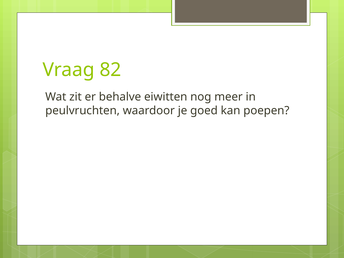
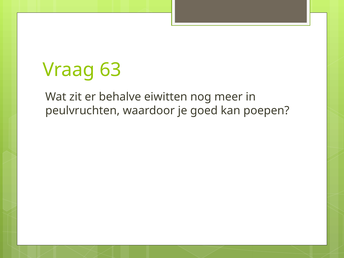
82: 82 -> 63 (110, 70)
